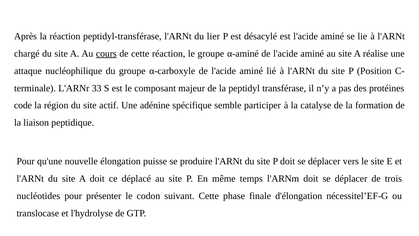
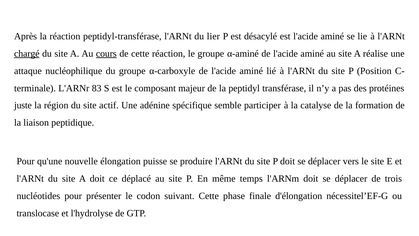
chargé underline: none -> present (27, 54)
33: 33 -> 83 (97, 88)
code: code -> juste (23, 105)
